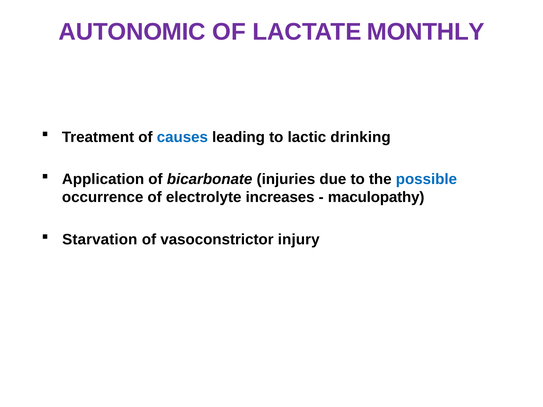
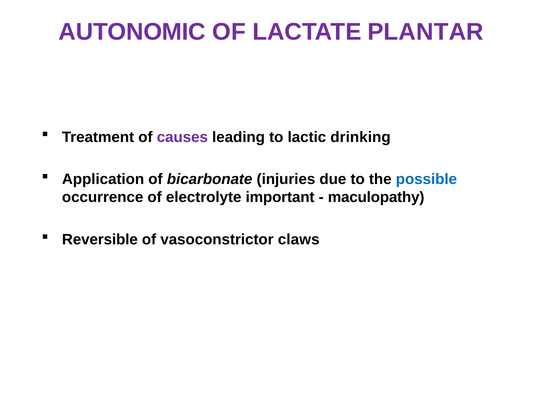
MONTHLY: MONTHLY -> PLANTAR (426, 32)
causes colour: blue -> purple (182, 137)
increases: increases -> important (280, 197)
Starvation: Starvation -> Reversible (100, 240)
injury: injury -> claws (299, 240)
